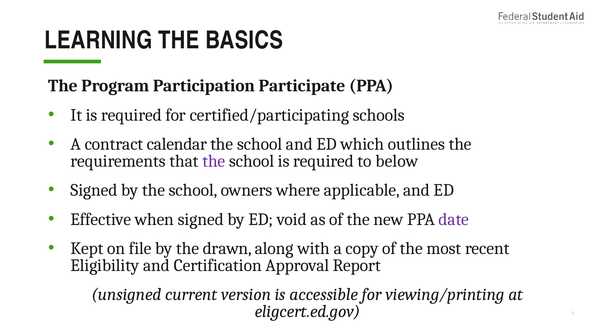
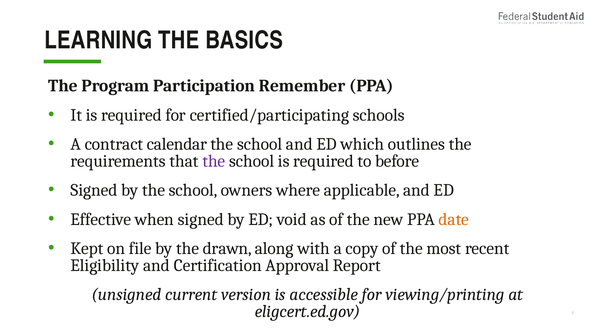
Participate: Participate -> Remember (302, 86)
below: below -> before (397, 161)
date colour: purple -> orange (454, 219)
